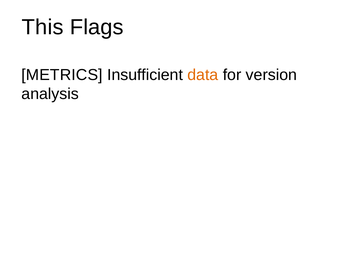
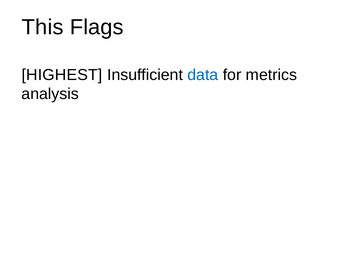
METRICS: METRICS -> HIGHEST (62, 75)
data colour: orange -> blue (203, 75)
version: version -> metrics (271, 75)
